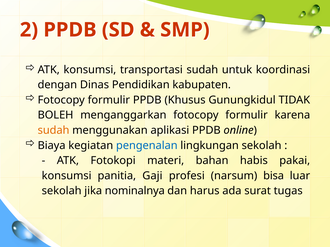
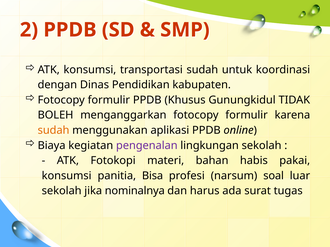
pengenalan colour: blue -> purple (147, 146)
Gaji: Gaji -> Bisa (153, 176)
bisa: bisa -> soal (274, 176)
